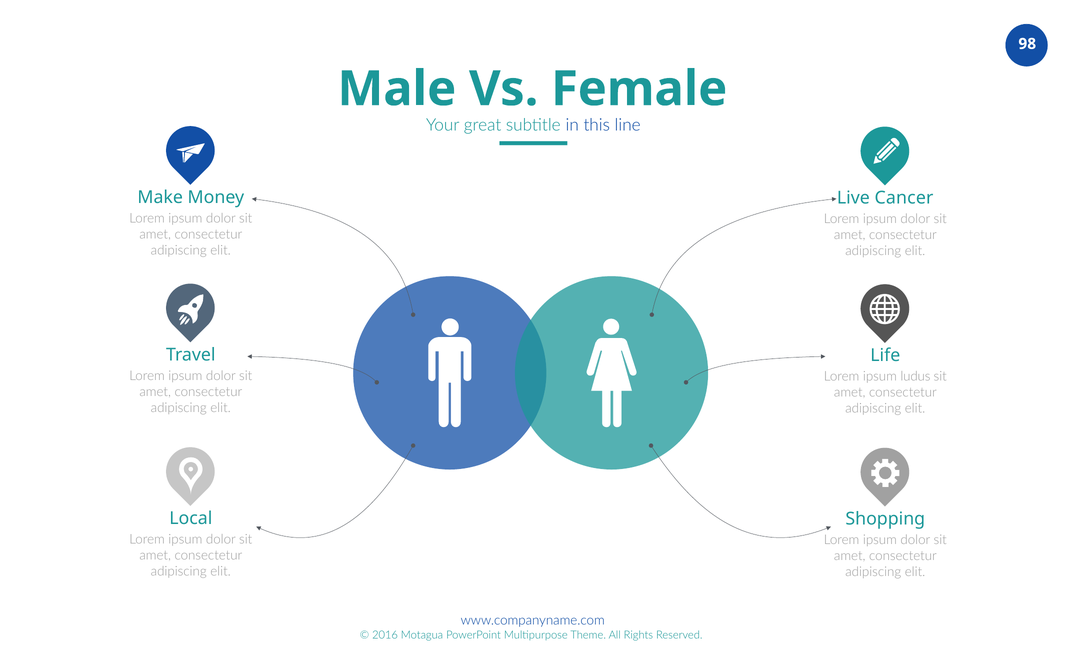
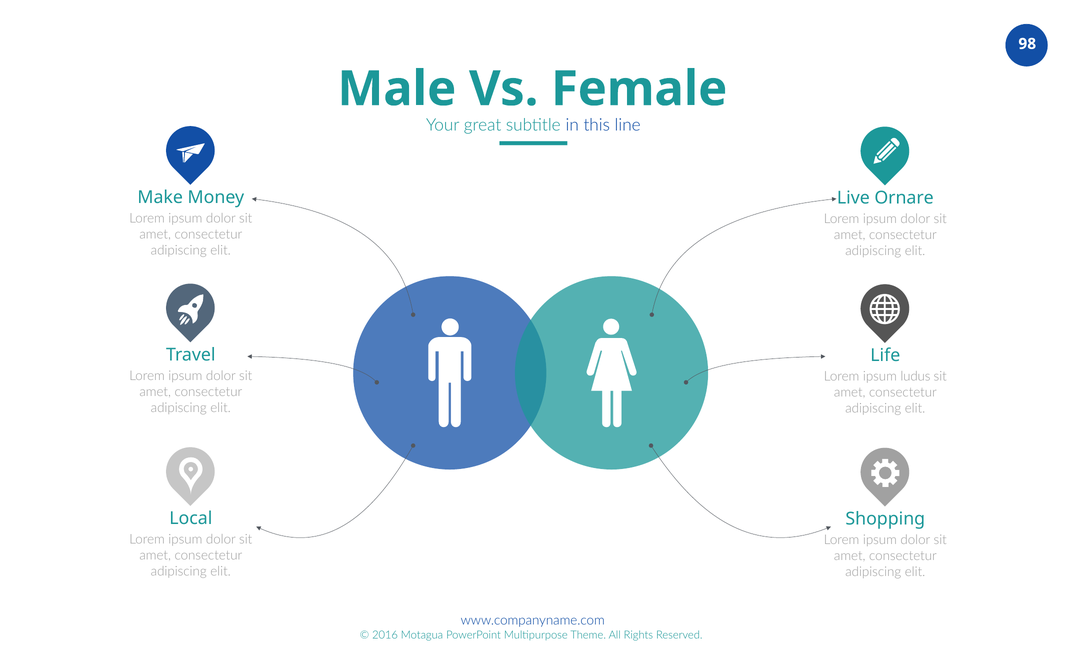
Cancer: Cancer -> Ornare (904, 198)
